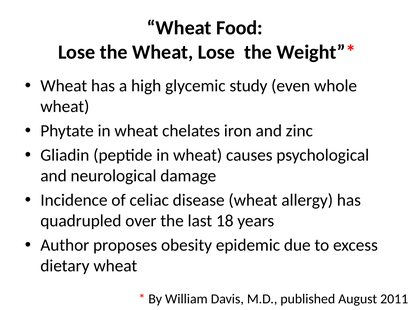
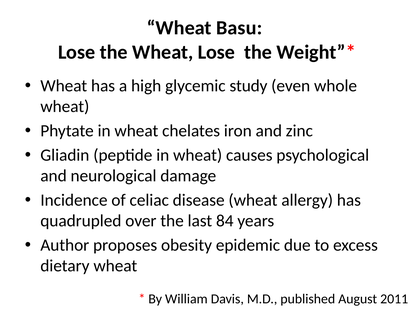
Food: Food -> Basu (239, 28)
18: 18 -> 84 (225, 221)
